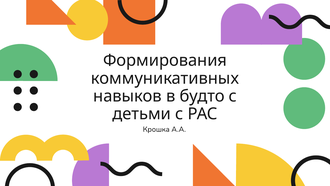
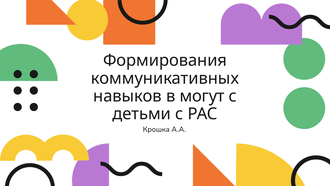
будто: будто -> могут (202, 96)
